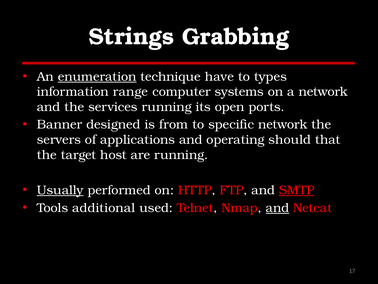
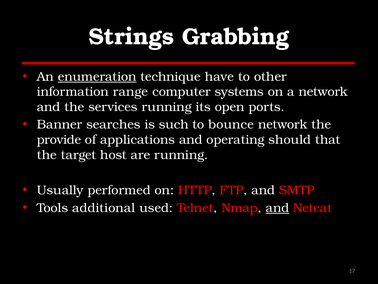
types: types -> other (270, 76)
designed: designed -> searches (113, 124)
from: from -> such (174, 124)
specific: specific -> bounce (231, 124)
servers: servers -> provide (59, 139)
Usually underline: present -> none (60, 190)
SMTP underline: present -> none (297, 190)
